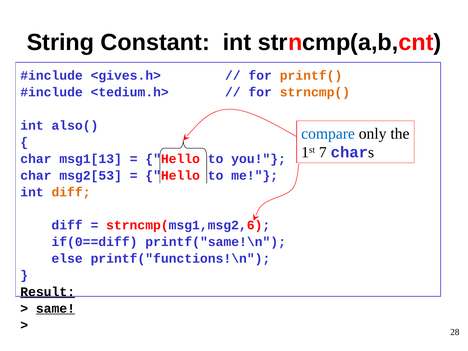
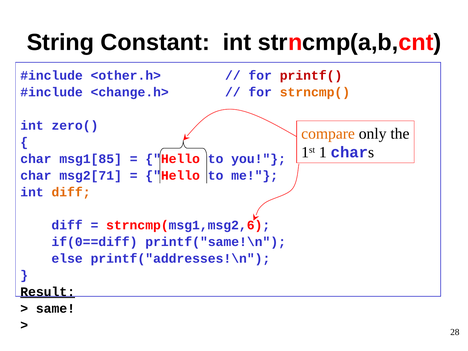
<gives.h>: <gives.h> -> <other.h> (126, 76)
printf( colour: orange -> red (311, 76)
<tedium.h>: <tedium.h> -> <change.h> (130, 92)
also(: also( -> zero( (75, 125)
compare colour: blue -> orange (328, 134)
7: 7 -> 1 (323, 152)
msg1[13: msg1[13 -> msg1[85 (91, 159)
msg2[53: msg2[53 -> msg2[71 (91, 175)
printf("functions!\n: printf("functions!\n -> printf("addresses!\n (180, 259)
same underline: present -> none (55, 309)
